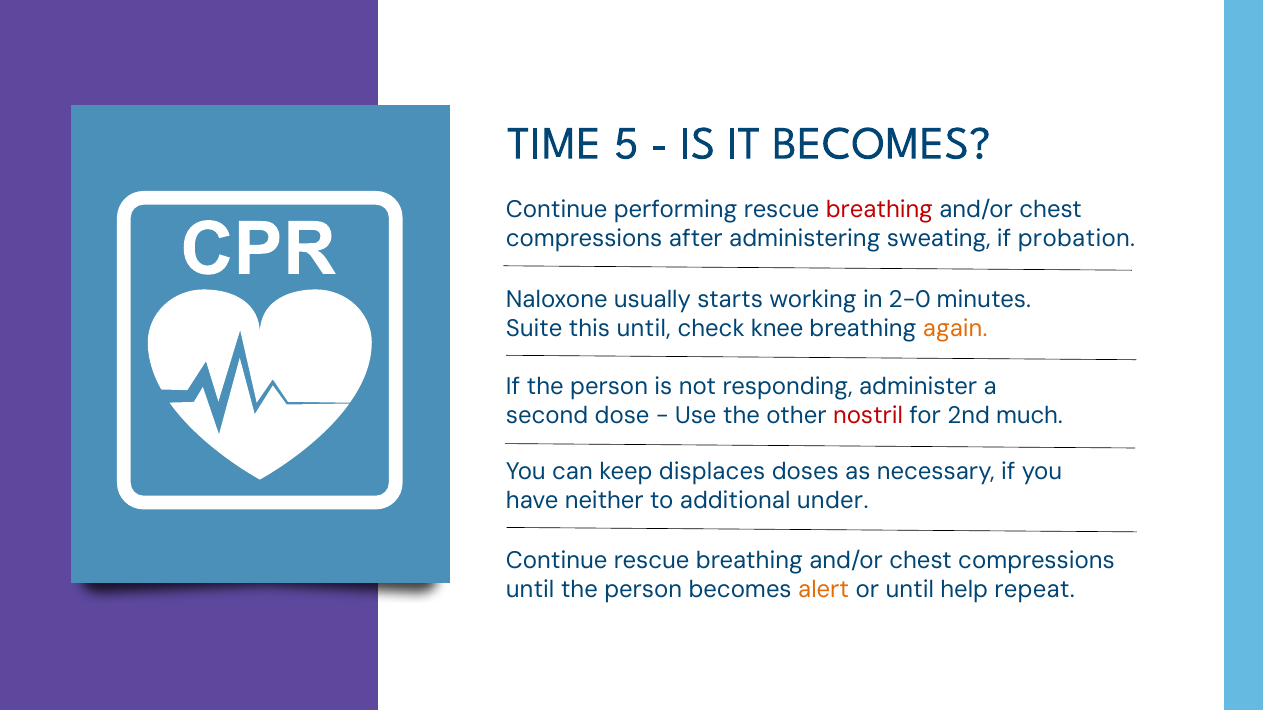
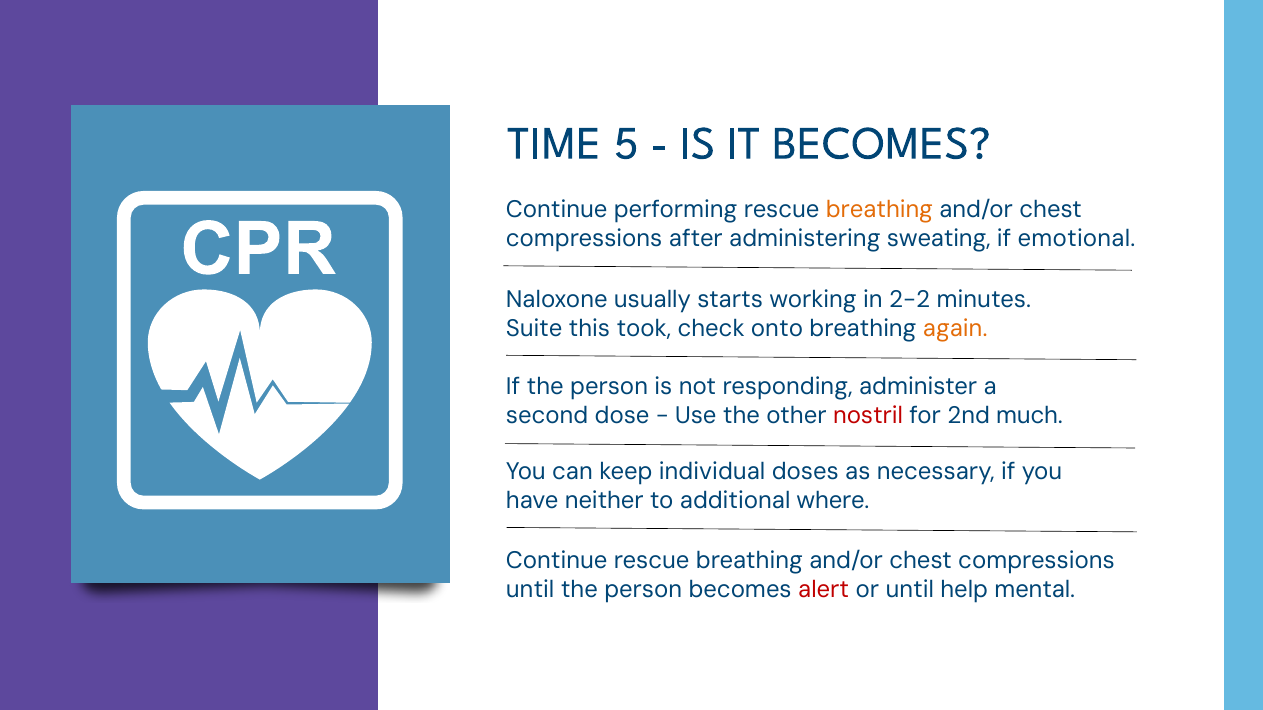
breathing colour: red -> orange (879, 210)
probation: probation -> emotional (1077, 239)
2-0: 2-0 -> 2-2 (910, 300)
this until: until -> took (644, 329)
knee: knee -> onto (777, 329)
displaces: displaces -> individual (712, 472)
under: under -> where (833, 501)
alert colour: orange -> red (824, 590)
repeat: repeat -> mental (1035, 590)
